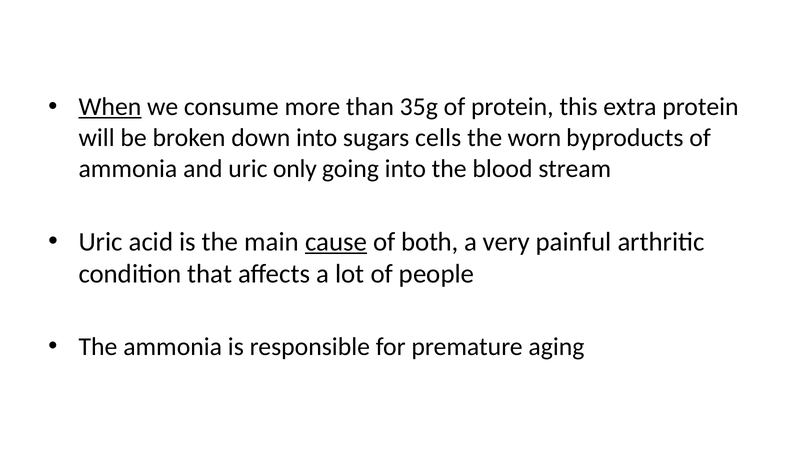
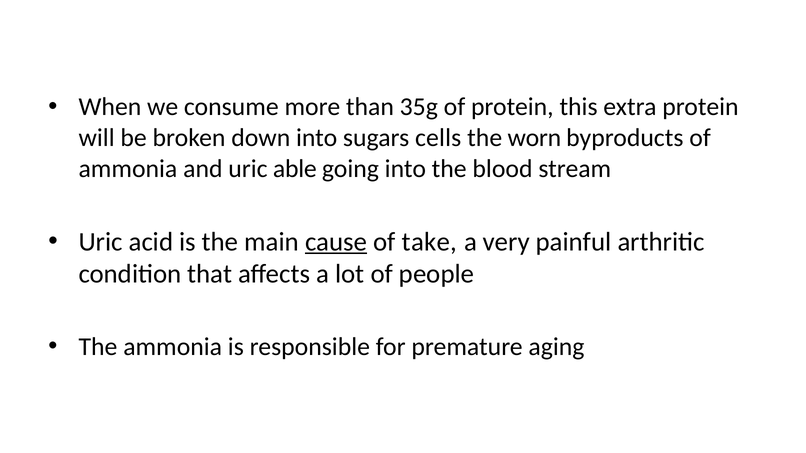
When underline: present -> none (110, 107)
only: only -> able (295, 169)
both: both -> take (430, 242)
